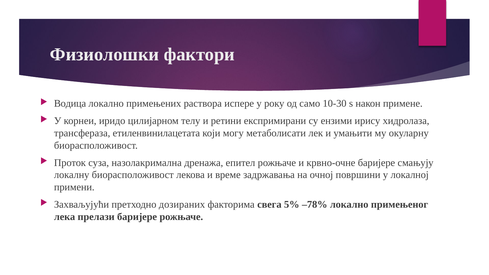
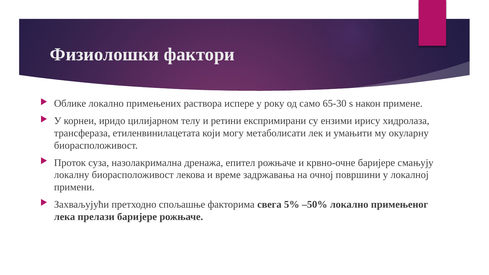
Водица: Водица -> Облике (70, 104)
10-30: 10-30 -> 65-30 (335, 104)
дозираних: дозираних -> спољашње (182, 204)
–78%: –78% -> –50% (315, 204)
